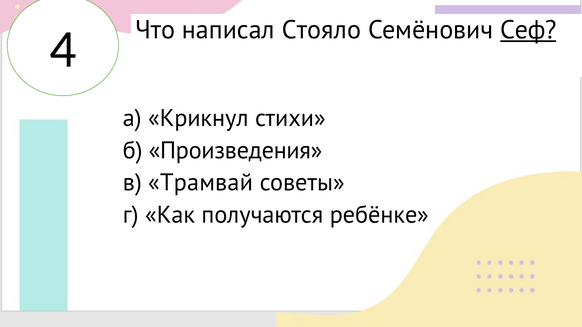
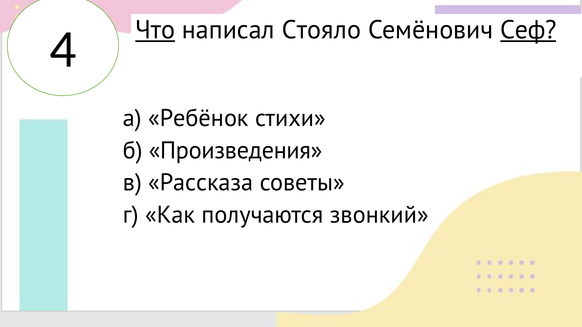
Что underline: none -> present (155, 30)
Крикнул: Крикнул -> Ребёнок (198, 118)
Трамвай: Трамвай -> Рассказа (201, 183)
ребёнке: ребёнке -> звонкий (379, 215)
